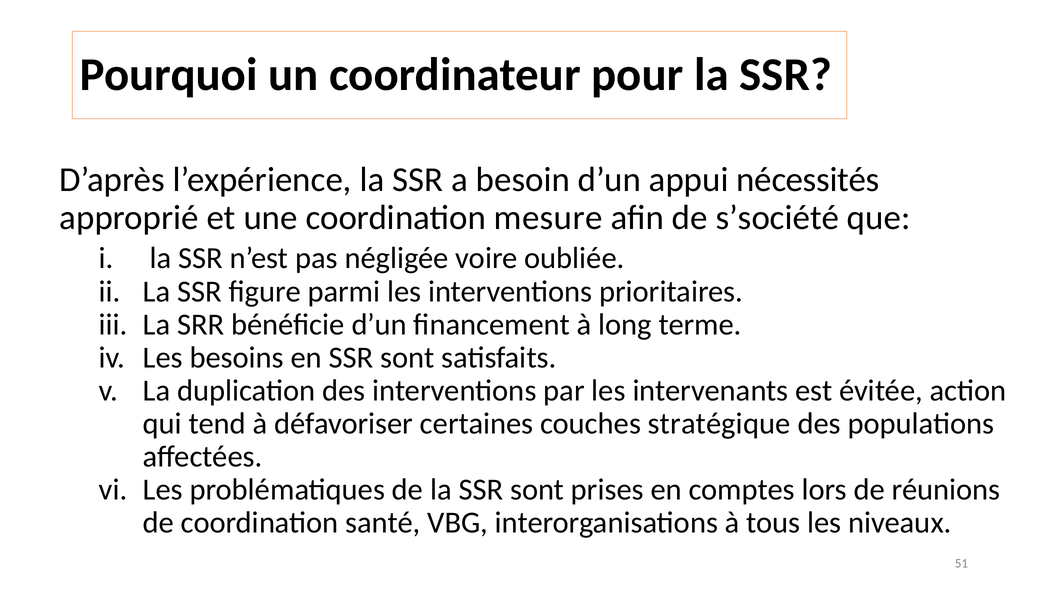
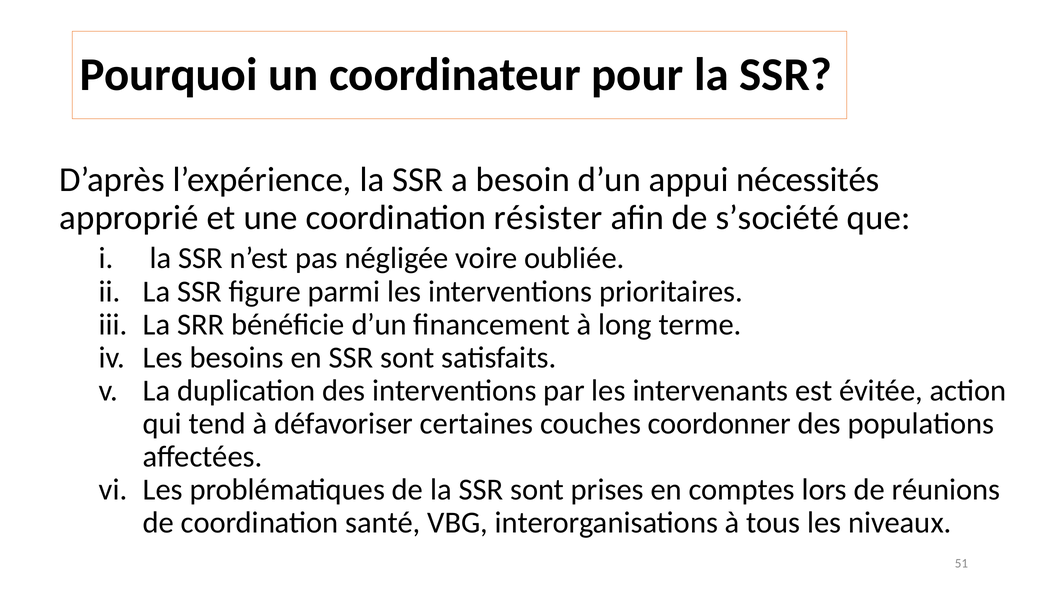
mesure: mesure -> résister (548, 217)
stratégique: stratégique -> coordonner (719, 423)
